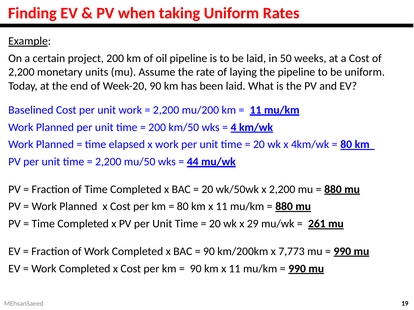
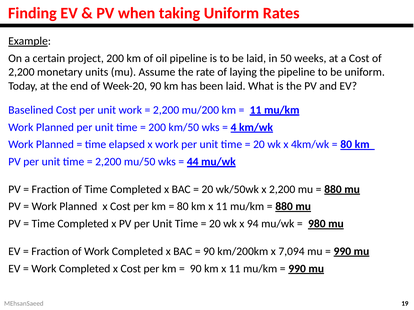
29: 29 -> 94 (253, 224)
261: 261 -> 980 (317, 224)
7,773: 7,773 -> 7,094 (292, 252)
